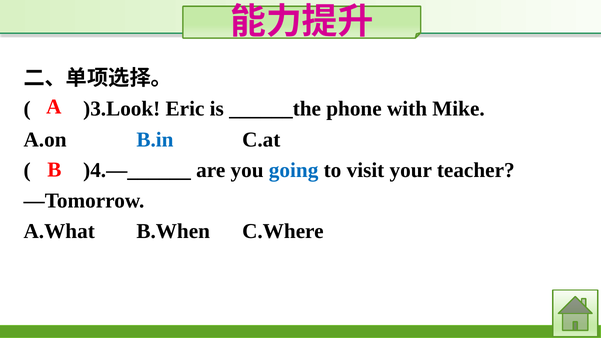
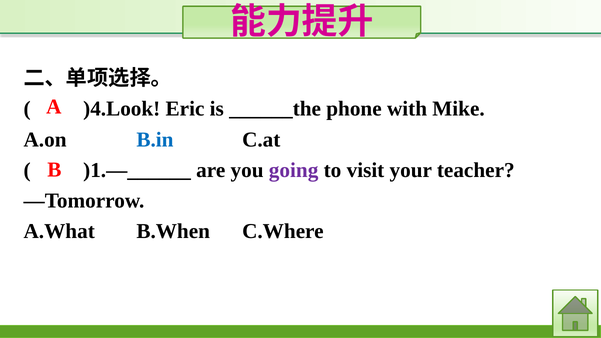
)3.Look: )3.Look -> )4.Look (122, 109)
)4.—______: )4.—______ -> )1.—______ (137, 170)
going colour: blue -> purple (294, 170)
